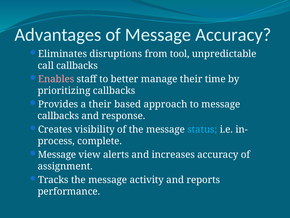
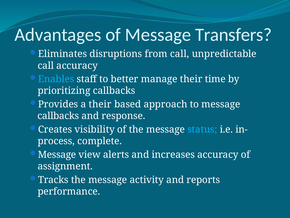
Message Accuracy: Accuracy -> Transfers (233, 35)
from tool: tool -> call (180, 54)
call callbacks: callbacks -> accuracy (77, 65)
Enables colour: pink -> light blue (56, 79)
